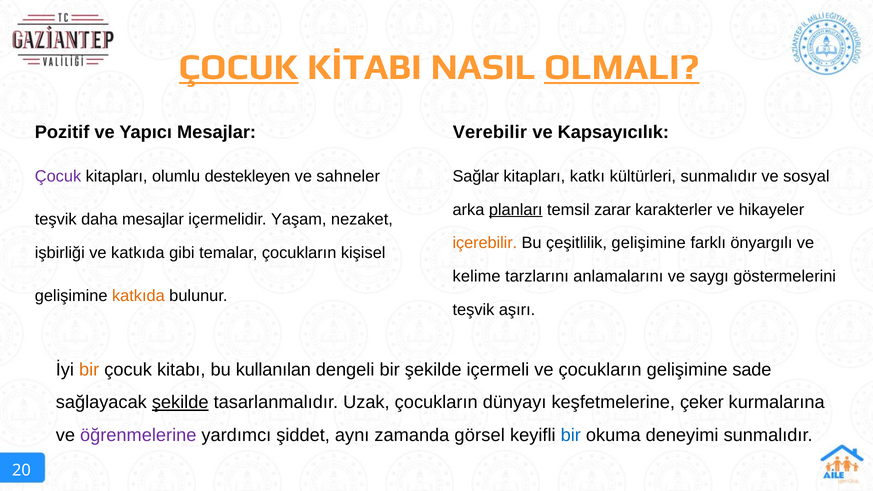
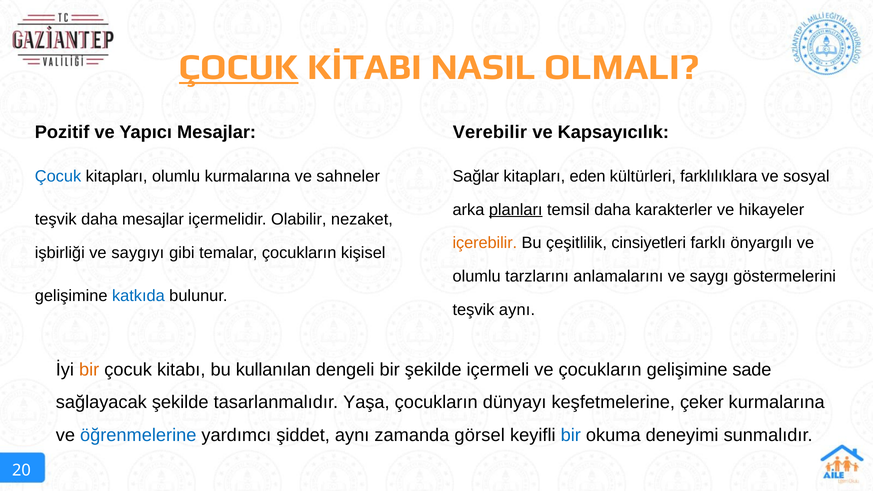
OLMALI underline: present -> none (622, 67)
Çocuk colour: purple -> blue (58, 176)
olumlu destekleyen: destekleyen -> kurmalarına (247, 176)
katkı: katkı -> eden (588, 176)
kültürleri sunmalıdır: sunmalıdır -> farklılıklara (719, 176)
temsil zarar: zarar -> daha (612, 210)
Yaşam: Yaşam -> Olabilir (299, 219)
çeşitlilik gelişimine: gelişimine -> cinsiyetleri (649, 243)
ve katkıda: katkıda -> saygıyı (138, 253)
kelime: kelime -> olumlu (477, 276)
katkıda colour: orange -> blue (138, 296)
teşvik aşırı: aşırı -> aynı (517, 310)
şekilde underline: present -> none (180, 402)
Uzak: Uzak -> Yaşa (366, 402)
öğrenmelerine colour: purple -> blue (138, 435)
